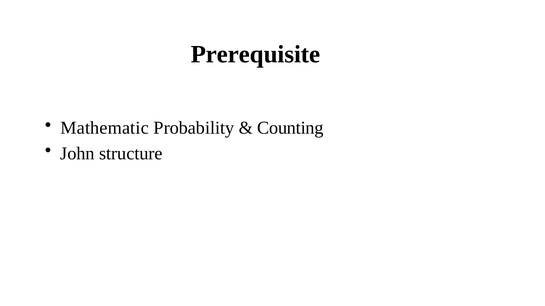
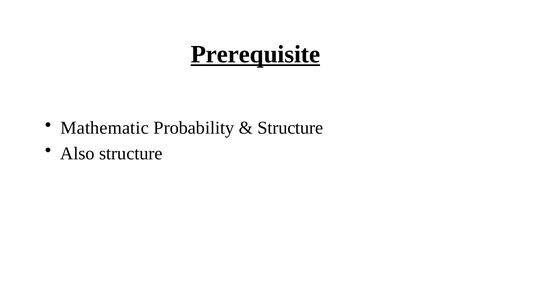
Prerequisite underline: none -> present (255, 55)
Counting: Counting -> Structure (290, 128)
John: John -> Also (77, 154)
